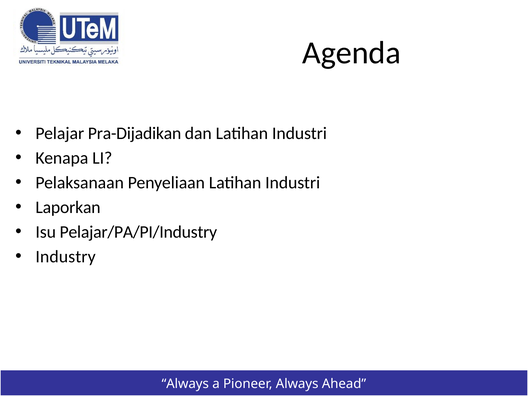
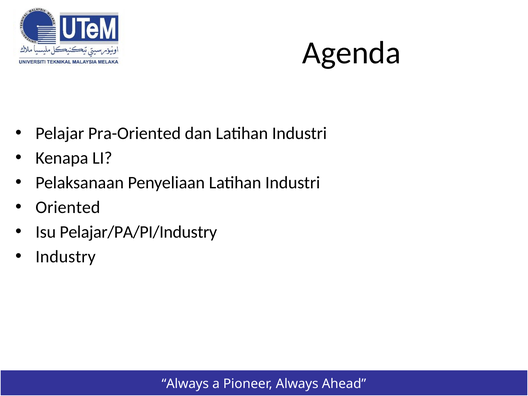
Pra-Dijadikan: Pra-Dijadikan -> Pra-Oriented (134, 133)
Laporkan: Laporkan -> Oriented (68, 207)
